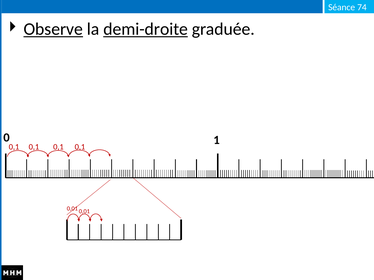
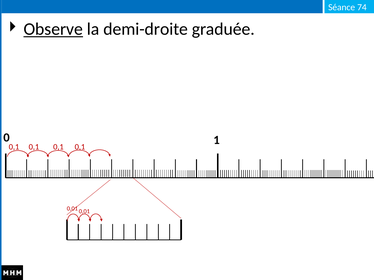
demi-droite underline: present -> none (146, 29)
